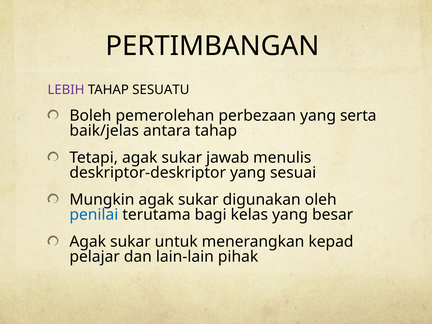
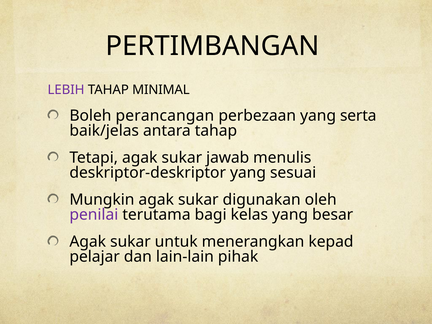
SESUATU: SESUATU -> MINIMAL (161, 90)
pemerolehan: pemerolehan -> perancangan (165, 116)
penilai colour: blue -> purple (94, 215)
